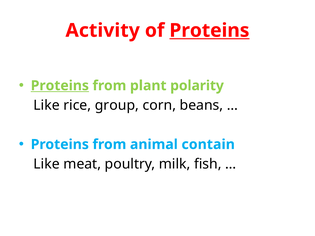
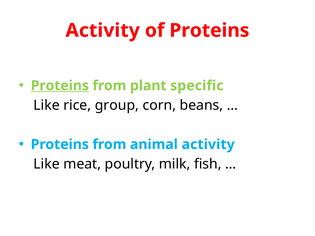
Proteins underline: present -> none (209, 30)
polarity: polarity -> specific (197, 86)
animal contain: contain -> activity (208, 145)
